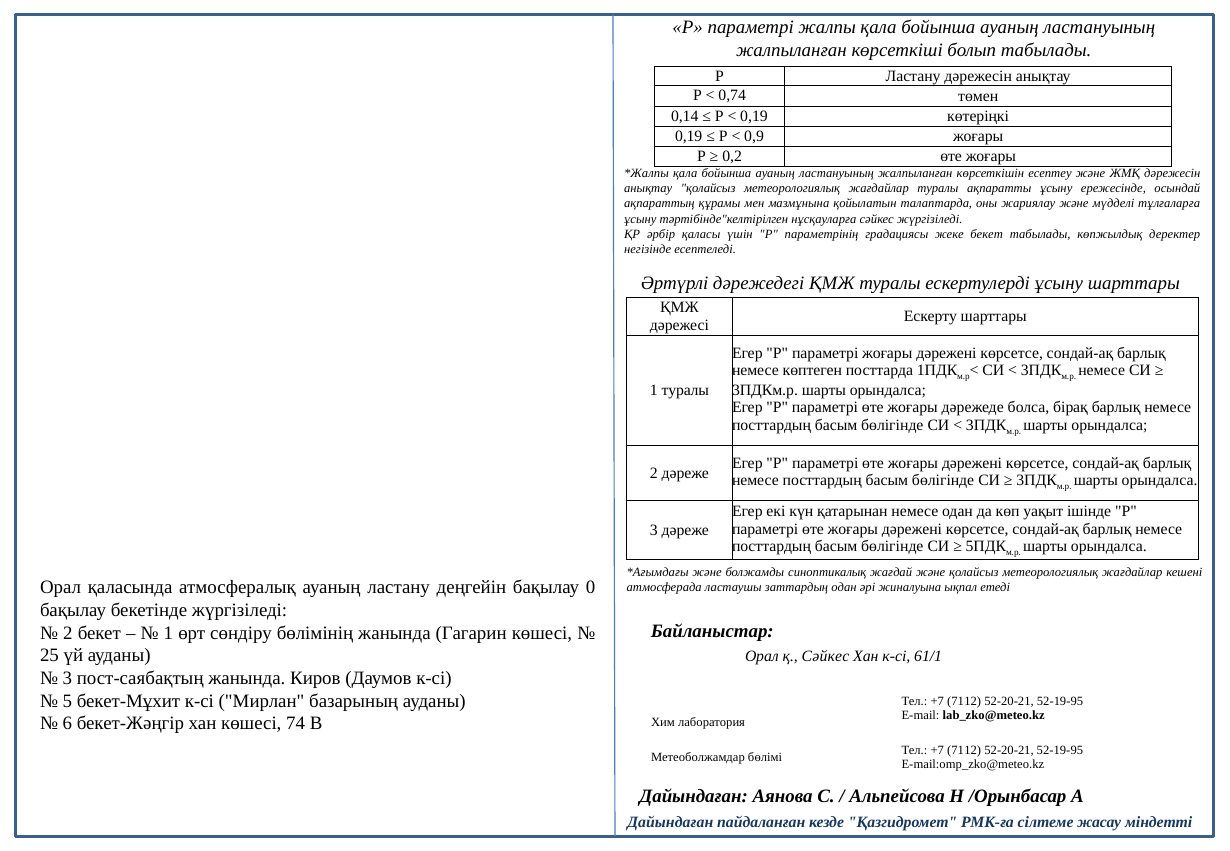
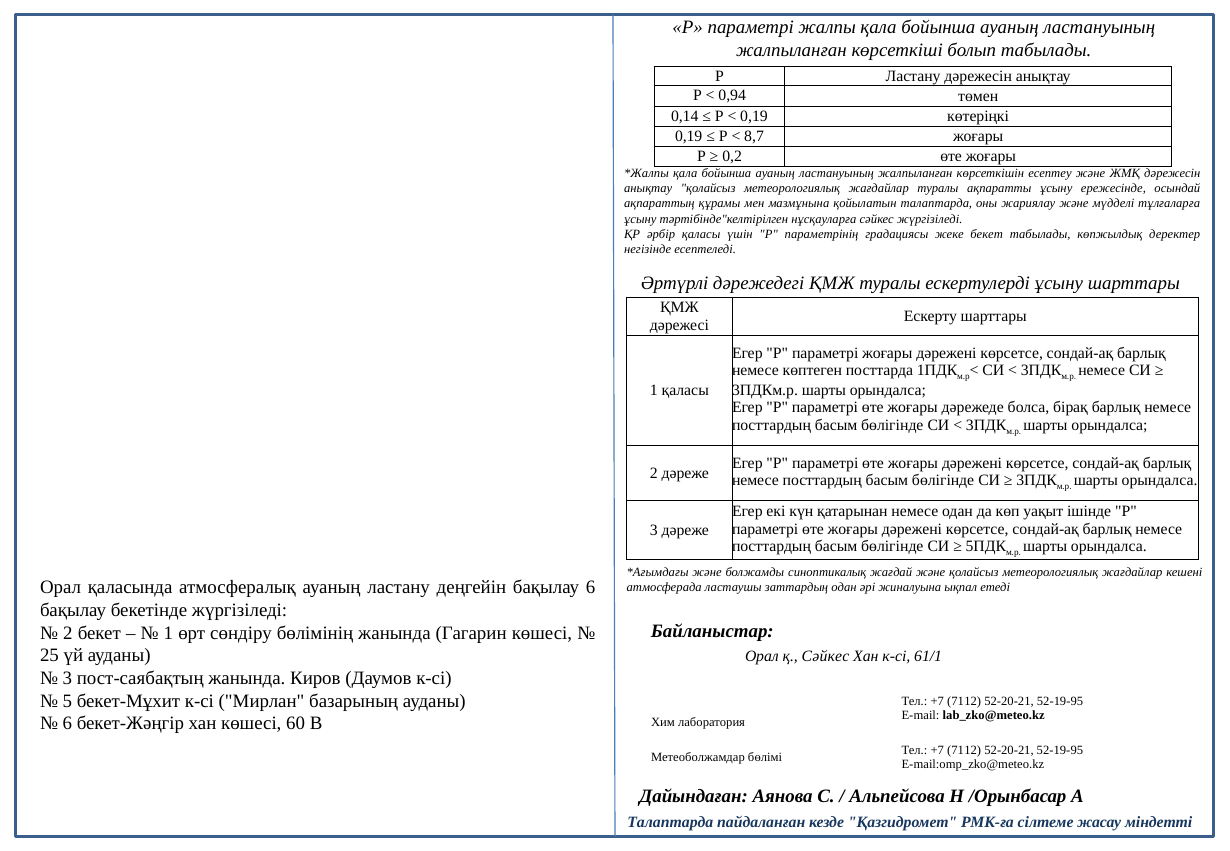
0,74: 0,74 -> 0,94 (732, 96)
0,9: 0,9 -> 8,7 (754, 136)
1 туралы: туралы -> қаласы (685, 391)
бақылау 0: 0 -> 6 (591, 588)
74: 74 -> 60 (296, 724)
Дайындаған: Дайындаған -> Талаптарда (670, 822)
